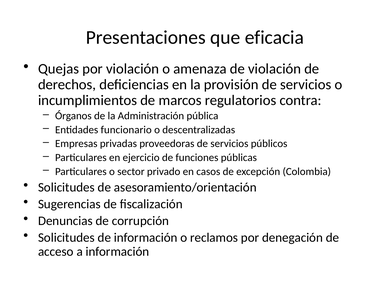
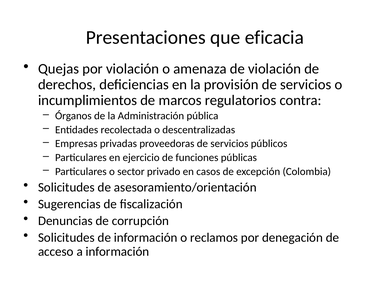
funcionario: funcionario -> recolectada (126, 130)
